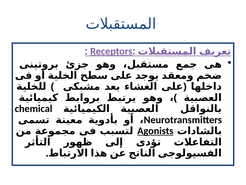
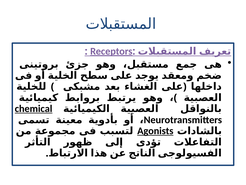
chemical underline: none -> present (34, 108)
